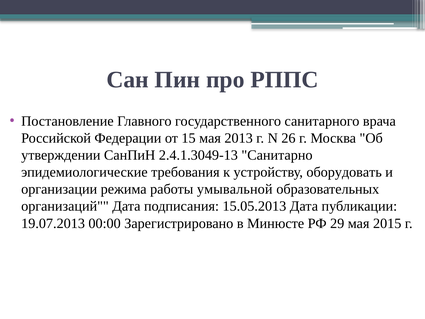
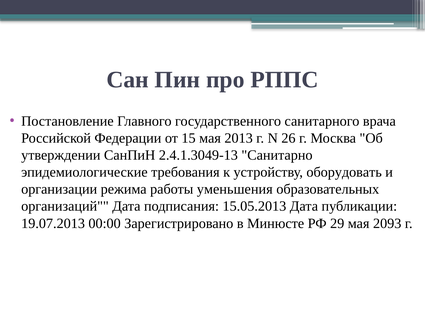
умывальной: умывальной -> уменьшения (235, 189)
2015: 2015 -> 2093 (387, 223)
